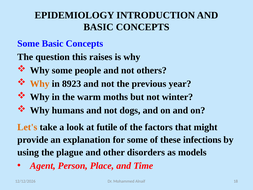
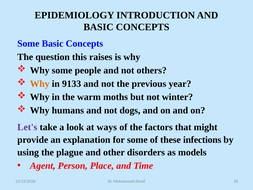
8923: 8923 -> 9133 (72, 84)
Let's colour: orange -> purple (27, 127)
futile: futile -> ways (107, 127)
